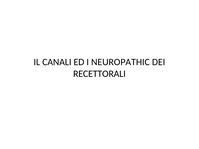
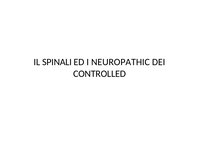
CANALI: CANALI -> SPINALI (57, 62)
RECETTORALI: RECETTORALI -> CONTROLLED (100, 74)
